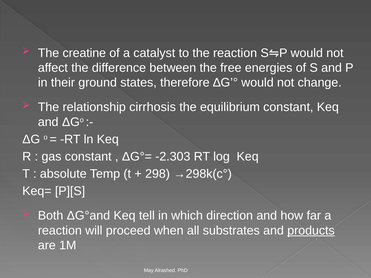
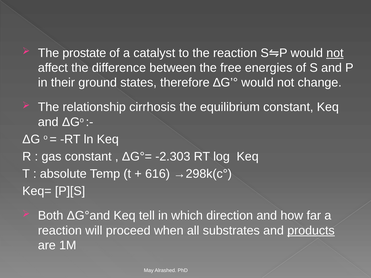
creatine: creatine -> prostate (84, 53)
not underline: none -> present (335, 53)
298: 298 -> 616 (158, 174)
